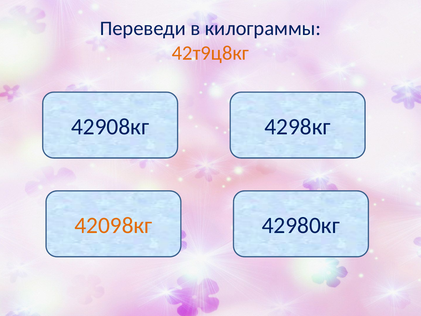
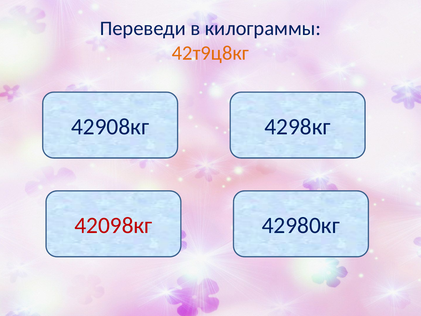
42098кг colour: orange -> red (113, 225)
